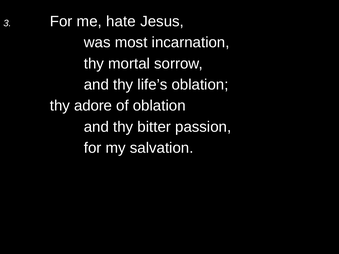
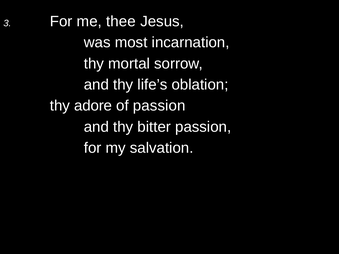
hate: hate -> thee (121, 21)
of oblation: oblation -> passion (159, 106)
